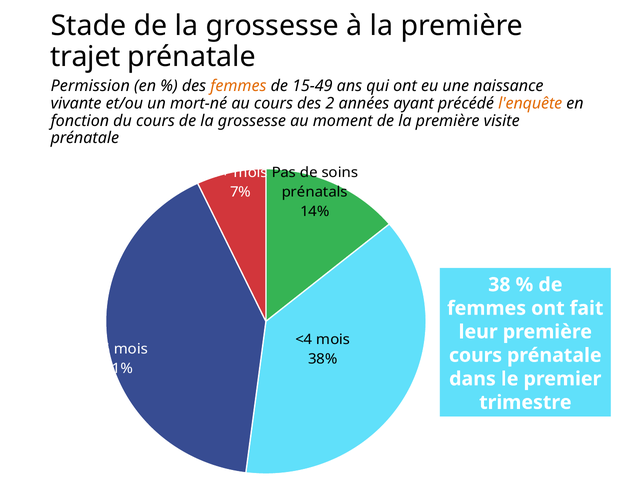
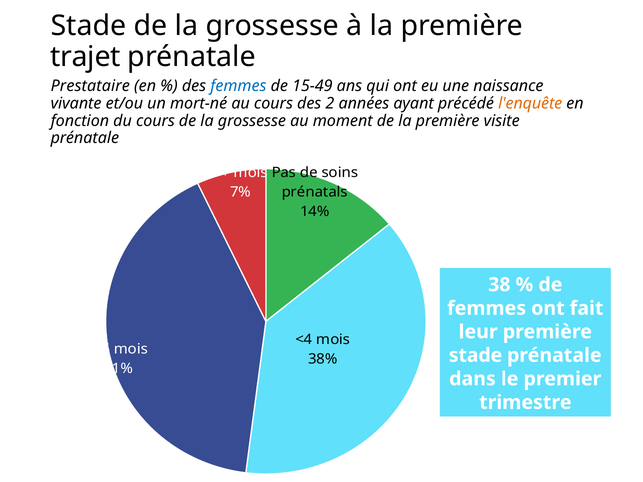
Permission: Permission -> Prestataire (90, 86)
femmes colour: orange -> blue (238, 86)
cours: cours -> stade (476, 356)
